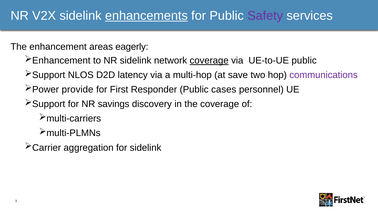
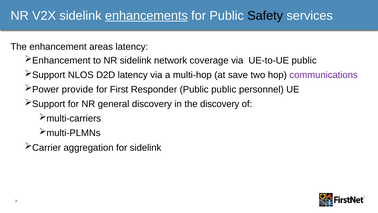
Safety colour: purple -> black (265, 16)
areas eagerly: eagerly -> latency (132, 47)
coverage underline: present -> none (209, 60)
Public cases: cases -> public (224, 89)
savings: savings -> general (114, 104)
the coverage: coverage -> discovery (220, 104)
